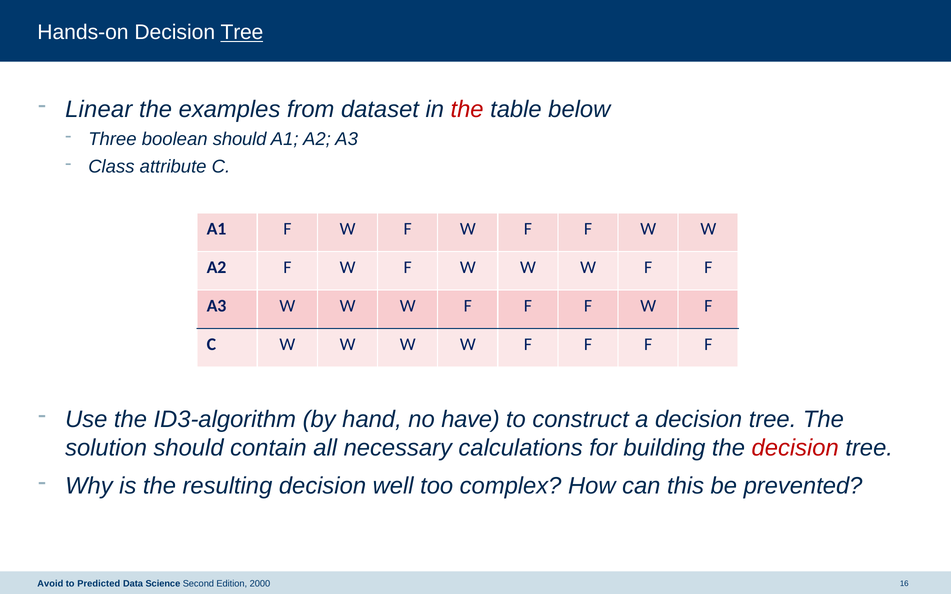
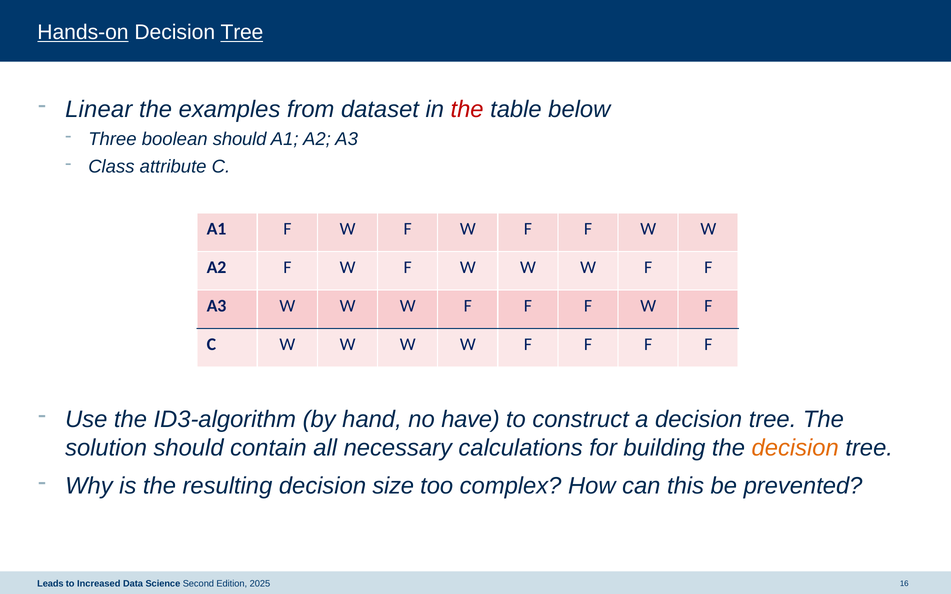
Hands-on underline: none -> present (83, 32)
decision colour: red -> orange (795, 448)
well: well -> size (393, 486)
Avoid: Avoid -> Leads (50, 584)
Predicted: Predicted -> Increased (99, 584)
2000: 2000 -> 2025 (260, 584)
